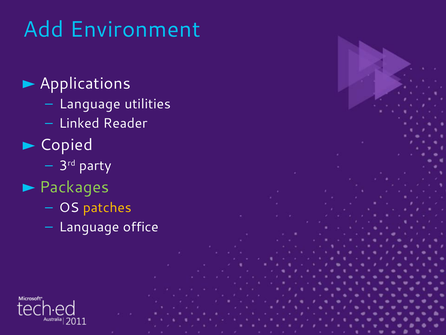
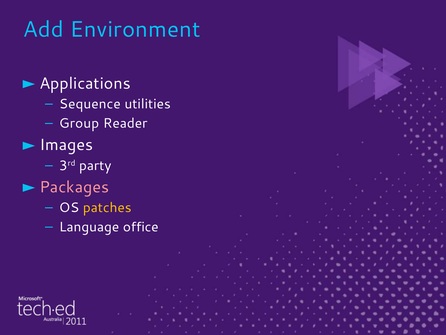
Language: Language -> Sequence (90, 104)
Linked: Linked -> Group (79, 123)
Copied: Copied -> Images (66, 145)
Packages colour: light green -> pink (74, 187)
